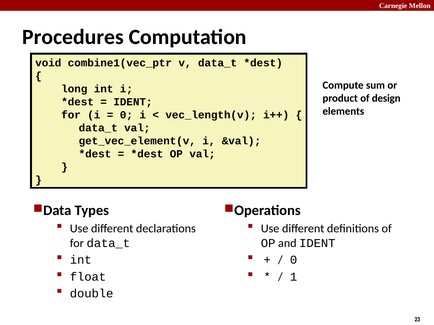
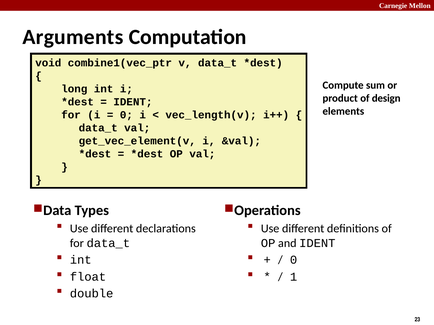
Procedures: Procedures -> Arguments (73, 37)
